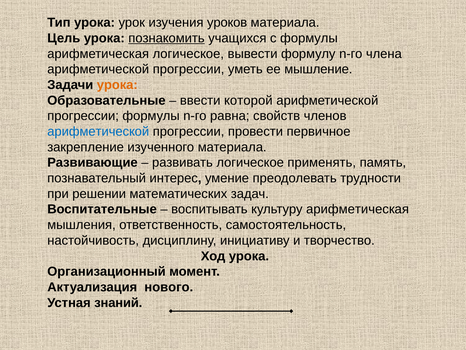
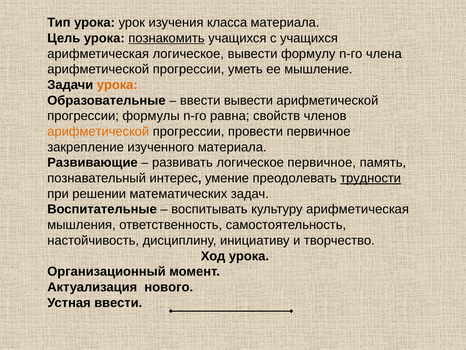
уроков: уроков -> класса (227, 23)
с формулы: формулы -> учащихся (309, 38)
ввести которой: которой -> вывести (248, 100)
арифметической colour: blue -> orange (98, 131)
логическое применять: применять -> первичное (322, 162)
трудности underline: none -> present (371, 178)
Устная знаний: знаний -> ввести (118, 302)
